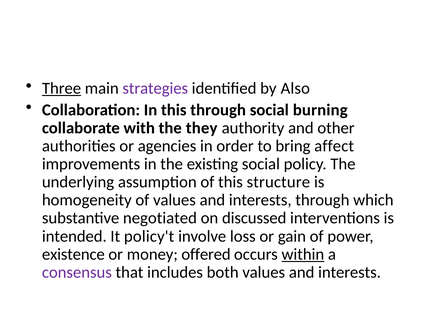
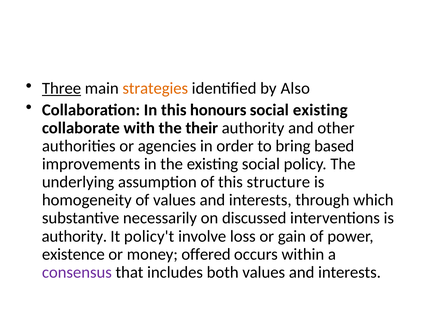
strategies colour: purple -> orange (155, 89)
this through: through -> honours (218, 110)
social burning: burning -> existing (320, 110)
they: they -> their (202, 128)
affect: affect -> based (334, 146)
negotiated: negotiated -> necessarily (160, 218)
intended: intended -> authority (74, 237)
within underline: present -> none (303, 255)
